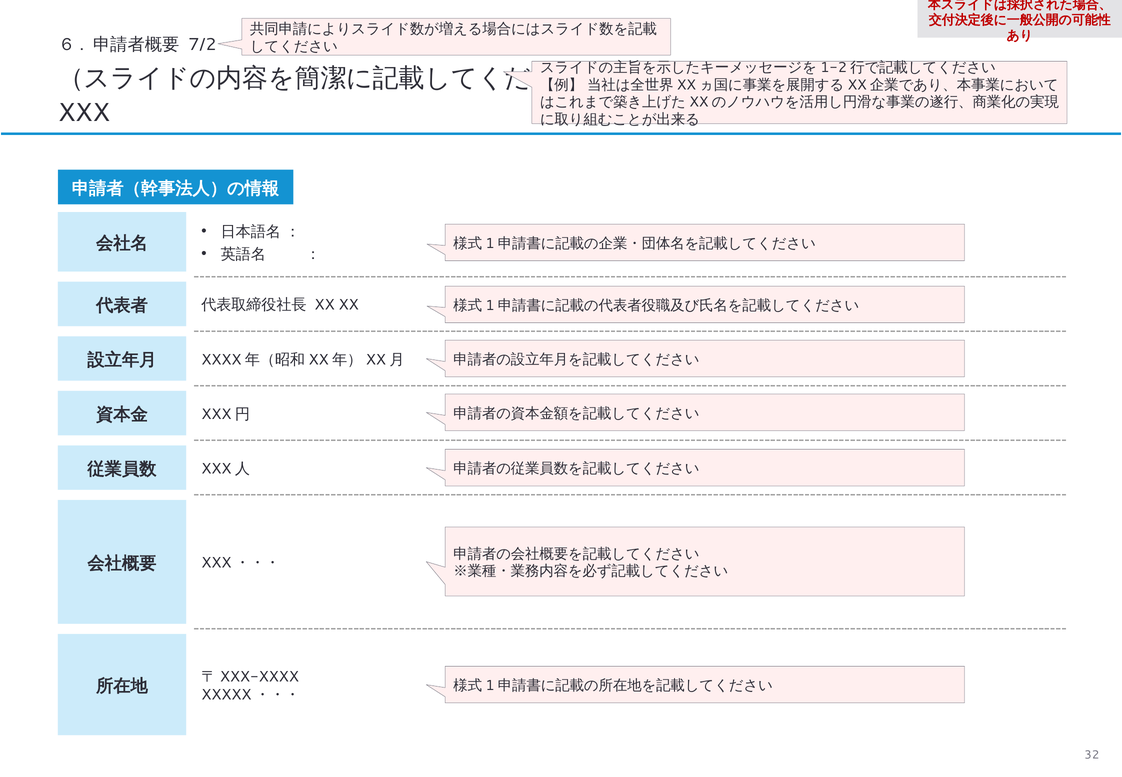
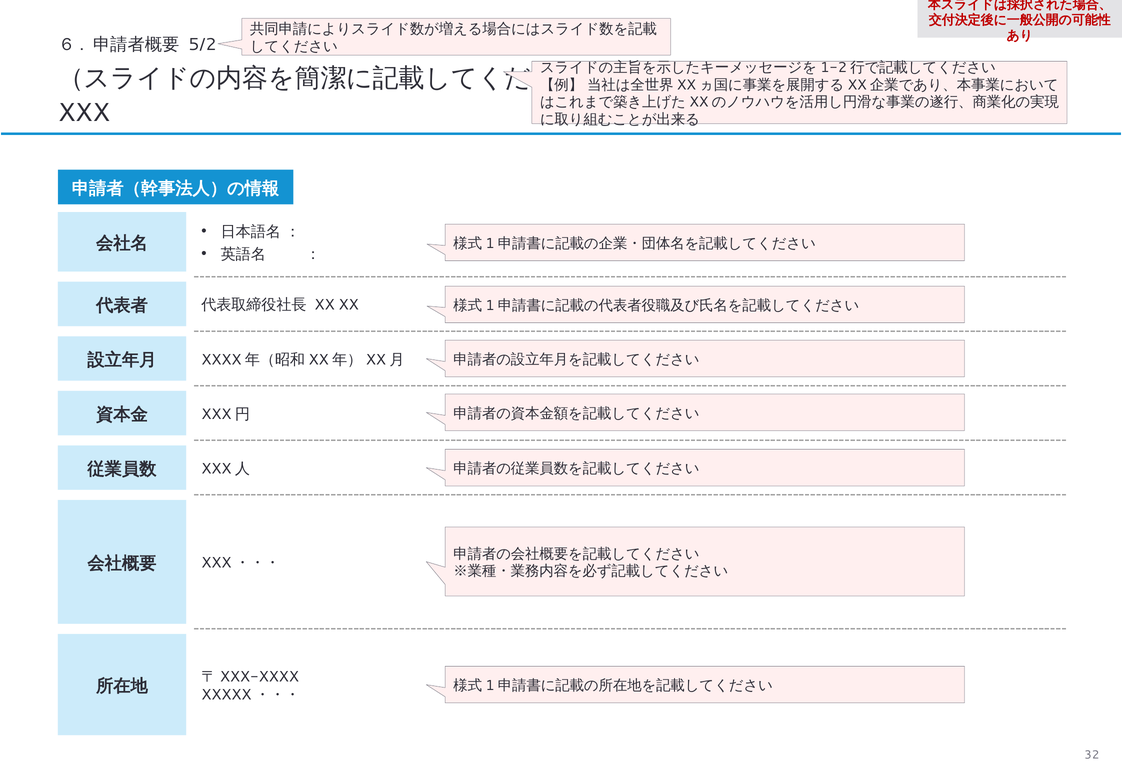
7/2: 7/2 -> 5/2 (202, 44)
